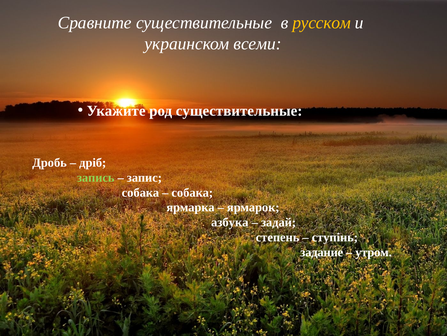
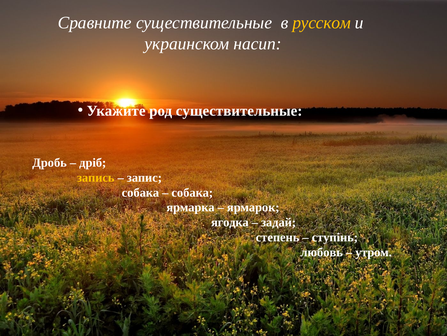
всеми: всеми -> насип (258, 44)
запись colour: light green -> yellow (96, 177)
азбука: азбука -> ягодка (230, 222)
задание: задание -> любовь (322, 252)
